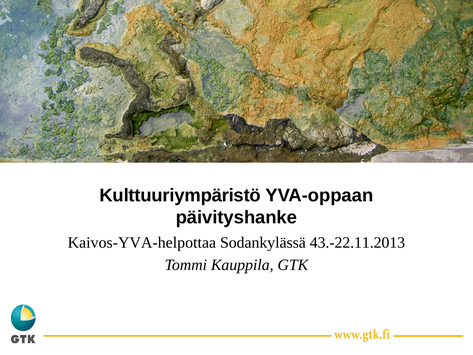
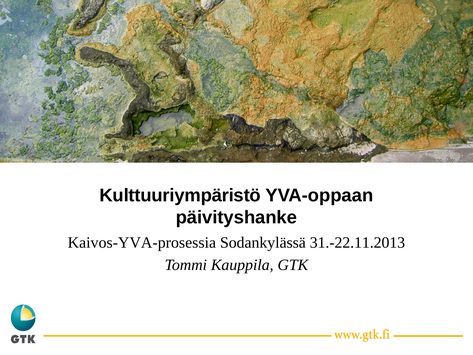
Kaivos-YVA-helpottaa: Kaivos-YVA-helpottaa -> Kaivos-YVA-prosessia (142, 242)
43.-22.11.2013: 43.-22.11.2013 -> 31.-22.11.2013 (357, 242)
